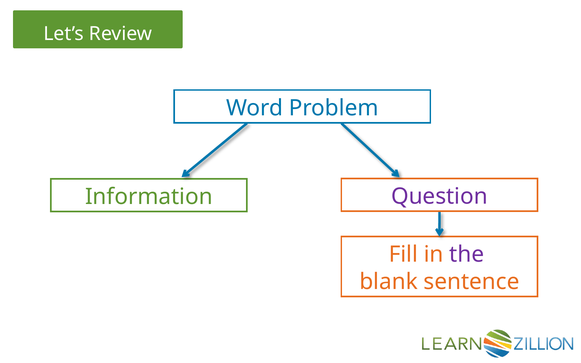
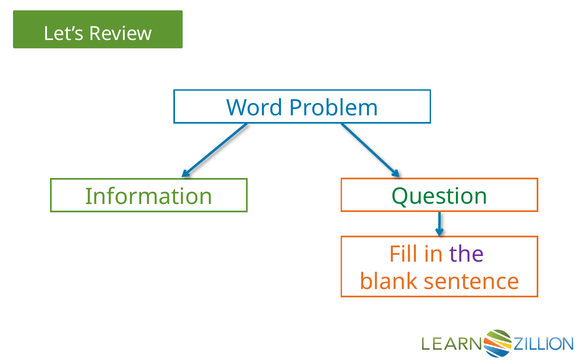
Question colour: purple -> green (439, 197)
